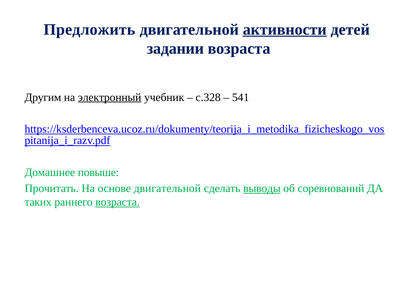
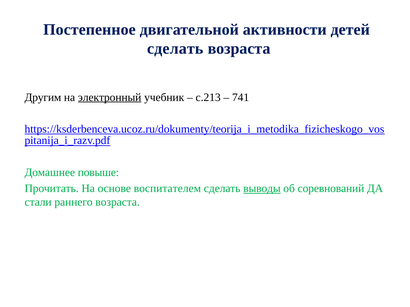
Предложить: Предложить -> Постепенное (89, 29)
активности underline: present -> none (285, 29)
задании: задании -> сделать (175, 49)
с.328: с.328 -> с.213 (208, 97)
541: 541 -> 741 (241, 97)
основе двигательной: двигательной -> воспитателем (167, 189)
таких: таких -> стали (38, 202)
возраста underline: present -> none (118, 202)
